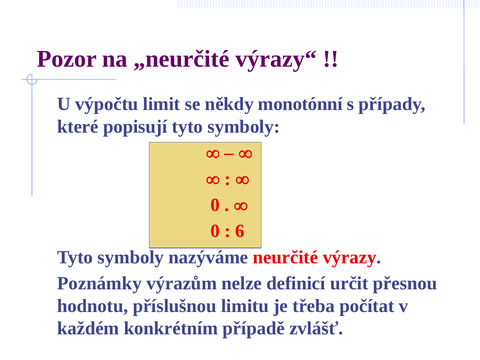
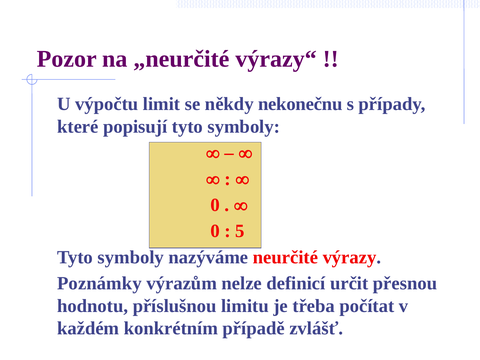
monotónní: monotónní -> nekonečnu (300, 104)
6: 6 -> 5 (240, 231)
